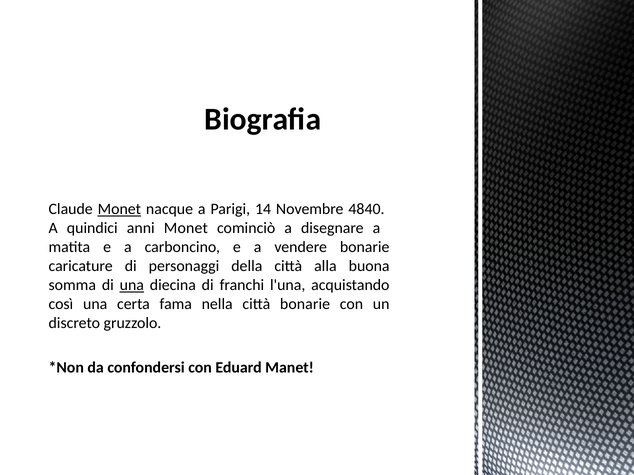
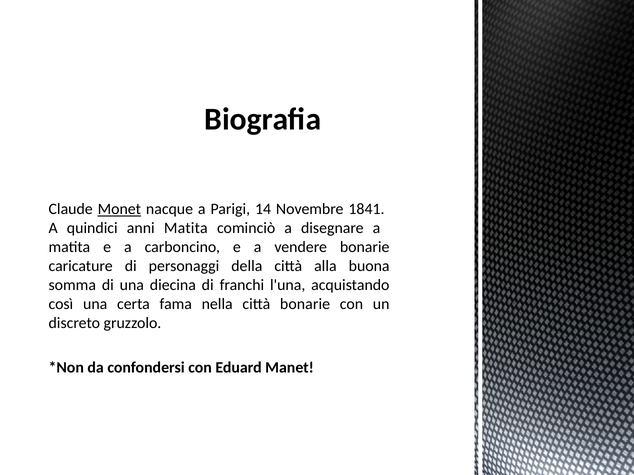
4840: 4840 -> 1841 (367, 209)
anni Monet: Monet -> Matita (186, 228)
una underline: present -> none (132, 285)
